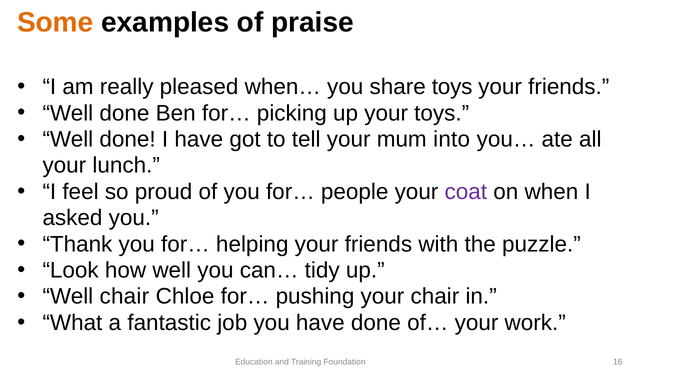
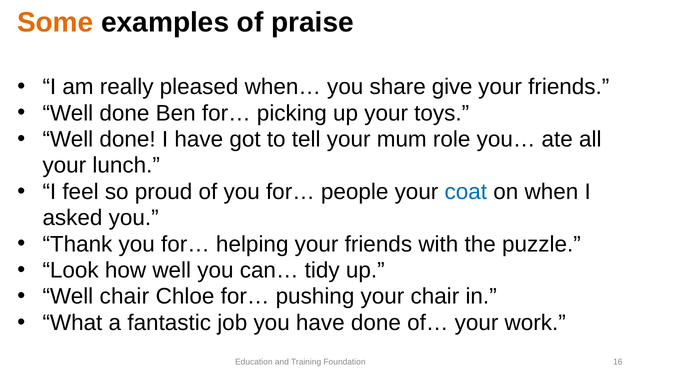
share toys: toys -> give (452, 87)
into: into -> role (452, 139)
coat colour: purple -> blue (466, 192)
